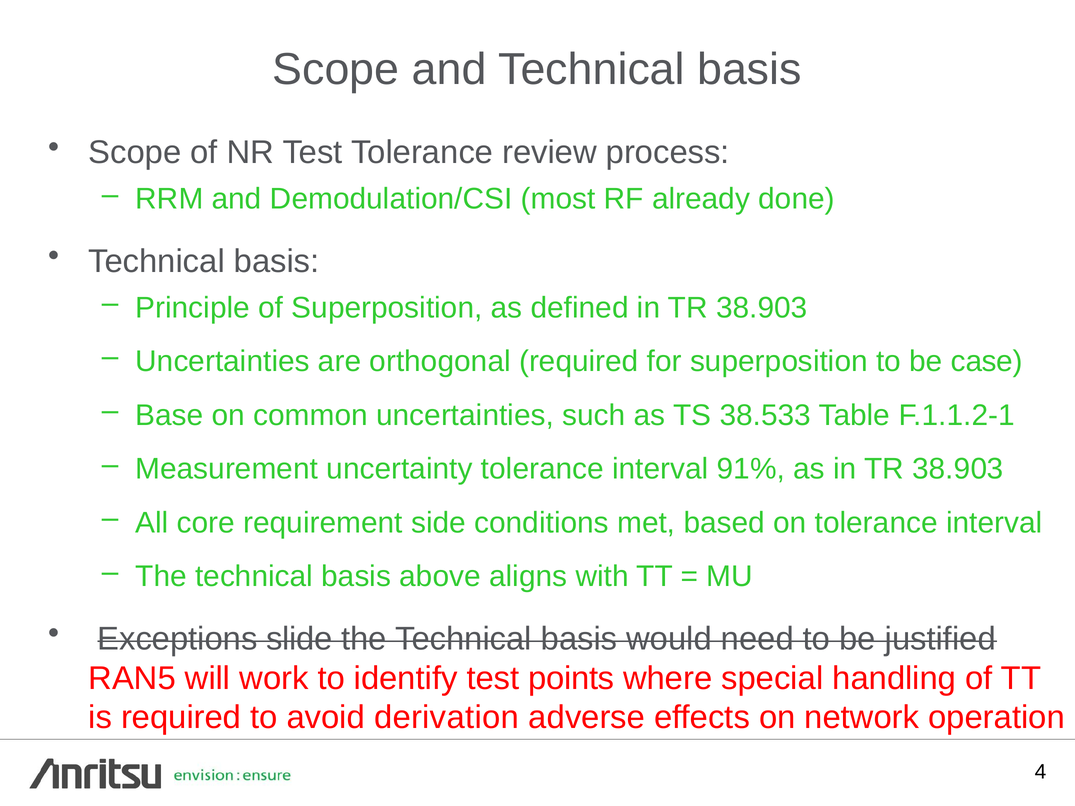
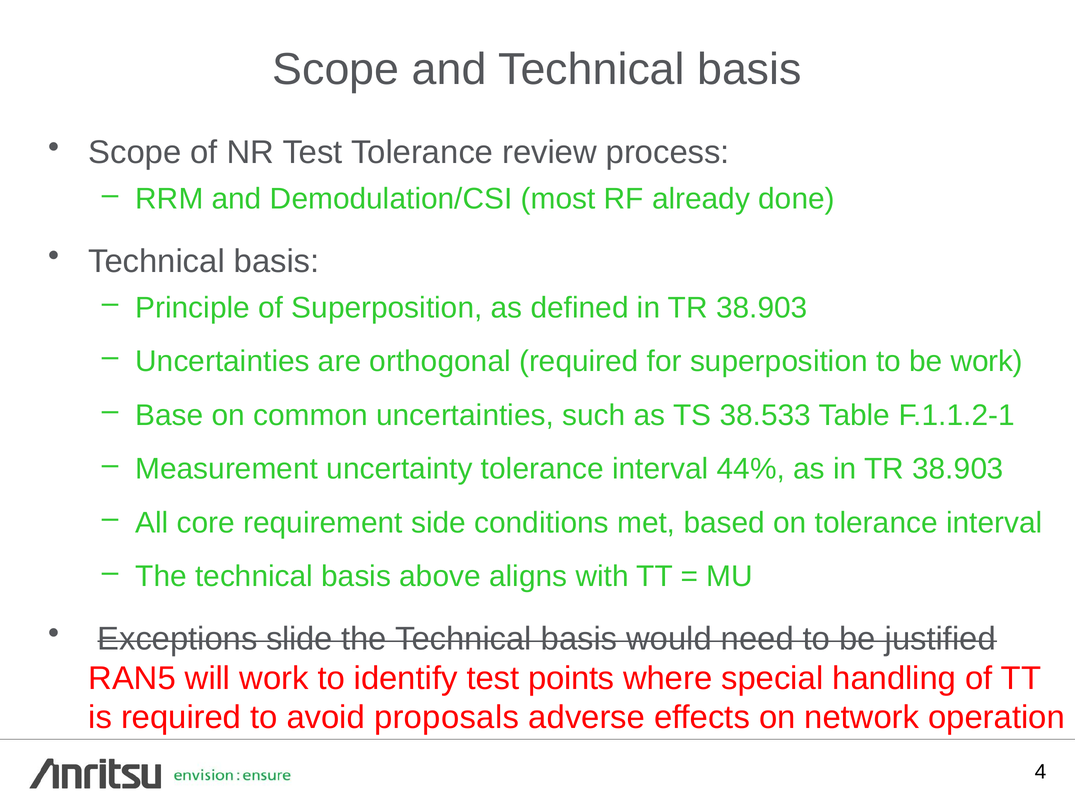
be case: case -> work (987, 362)
91%: 91% -> 44% (751, 469)
derivation: derivation -> proposals (447, 718)
